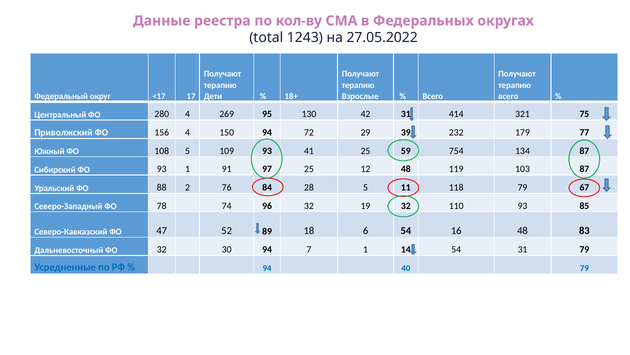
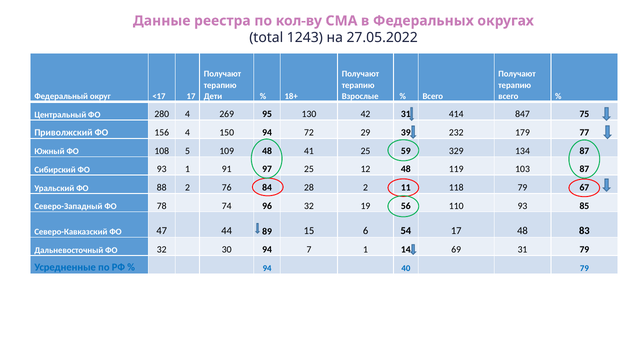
321: 321 -> 847 (523, 114)
109 93: 93 -> 48 (267, 151)
754: 754 -> 329 (456, 151)
28 5: 5 -> 2 (366, 187)
19 32: 32 -> 56 (406, 206)
52: 52 -> 44 (227, 230)
18: 18 -> 15 (309, 230)
54 16: 16 -> 17 (456, 230)
14 54: 54 -> 69 (456, 249)
